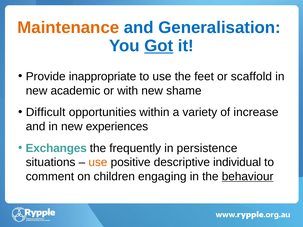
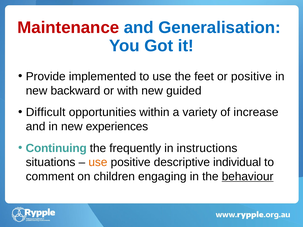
Maintenance colour: orange -> red (68, 28)
Got underline: present -> none (159, 46)
inappropriate: inappropriate -> implemented (103, 77)
or scaffold: scaffold -> positive (251, 77)
academic: academic -> backward (75, 91)
shame: shame -> guided (184, 91)
Exchanges: Exchanges -> Continuing (56, 148)
persistence: persistence -> instructions (207, 148)
